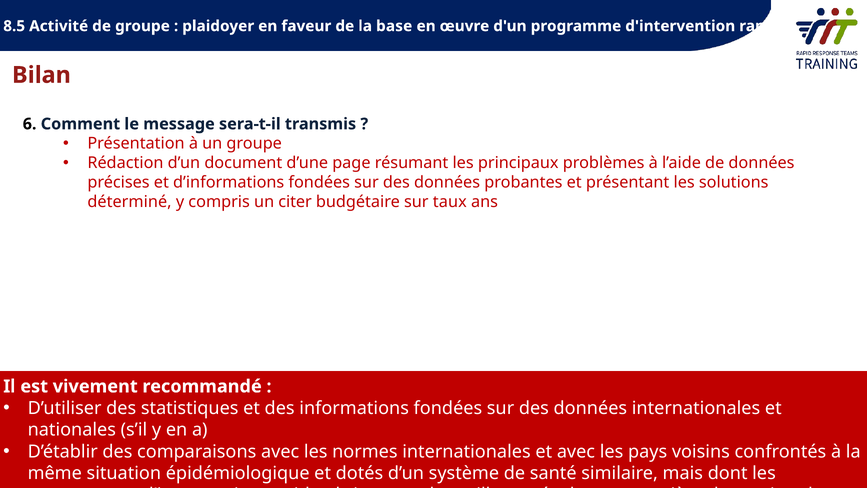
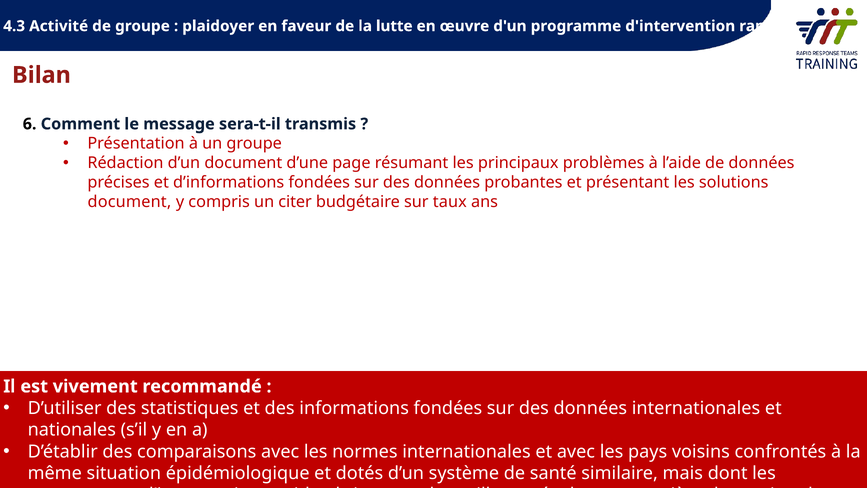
8.5: 8.5 -> 4.3 (14, 26)
base: base -> lutte (394, 26)
déterminé: déterminé -> document (129, 202)
